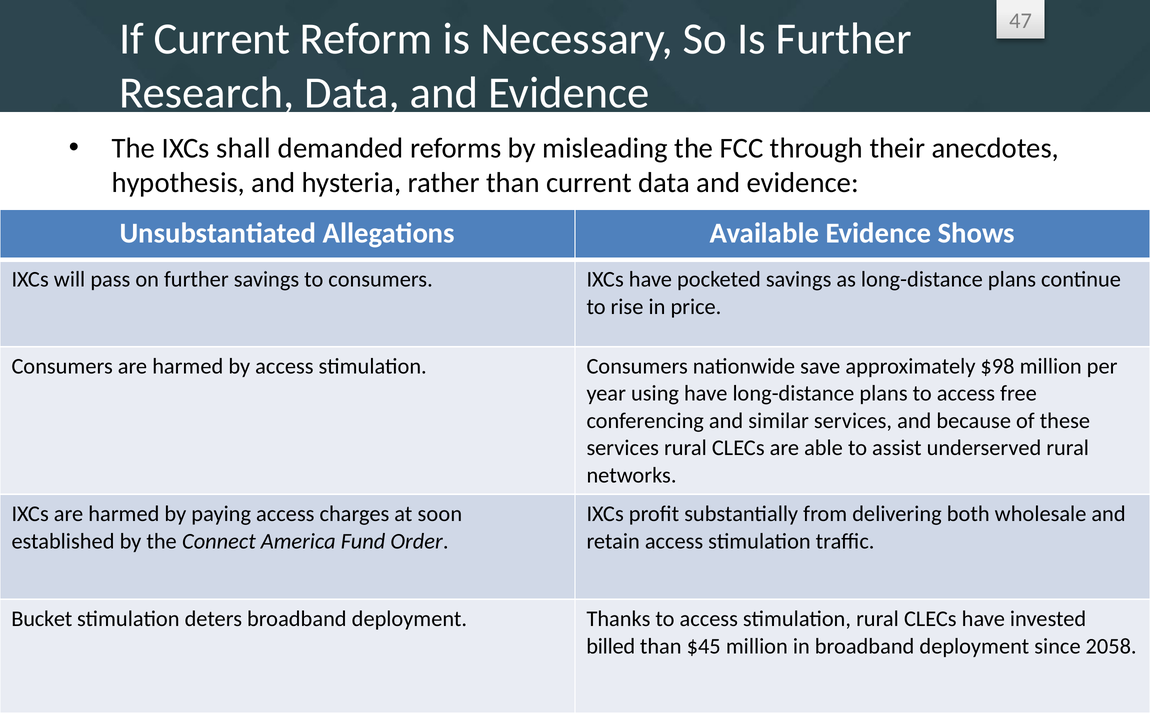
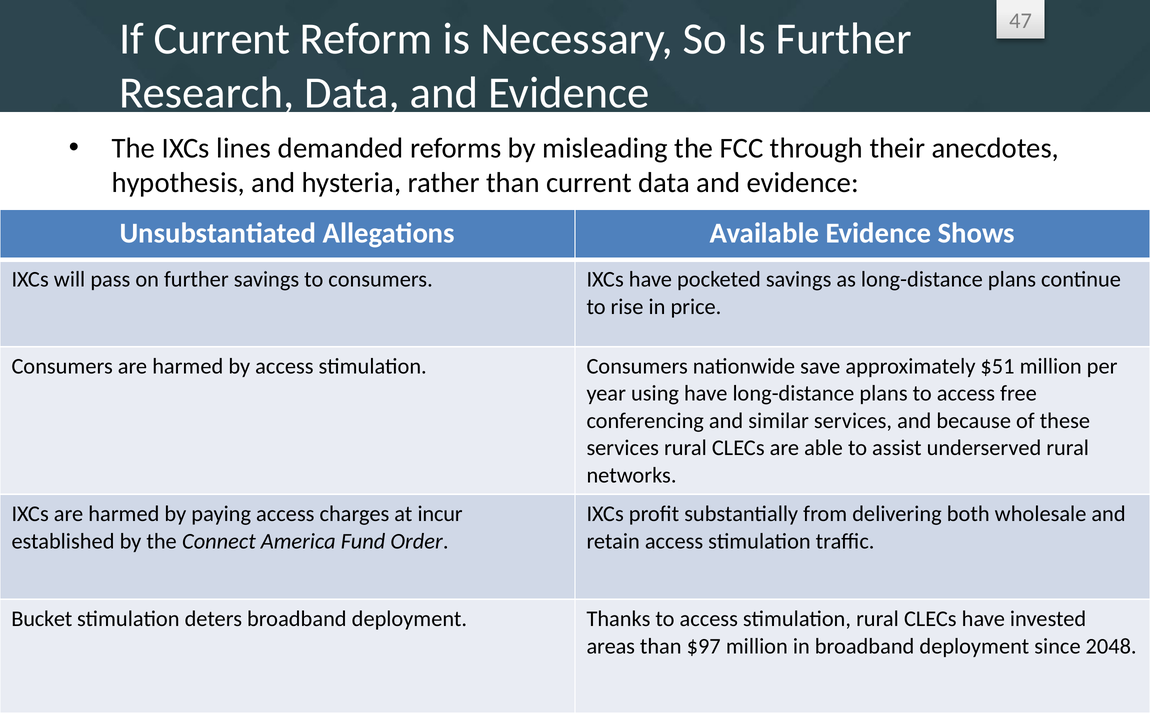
shall: shall -> lines (244, 148)
$98: $98 -> $51 (998, 366)
soon: soon -> incur (440, 514)
billed: billed -> areas (611, 646)
$45: $45 -> $97 (704, 646)
2058: 2058 -> 2048 (1111, 646)
